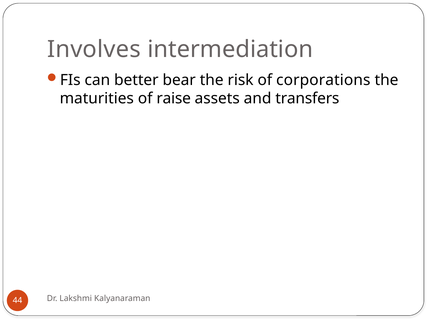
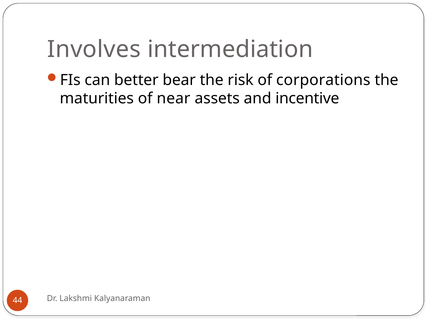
raise: raise -> near (174, 99)
transfers: transfers -> incentive (307, 99)
